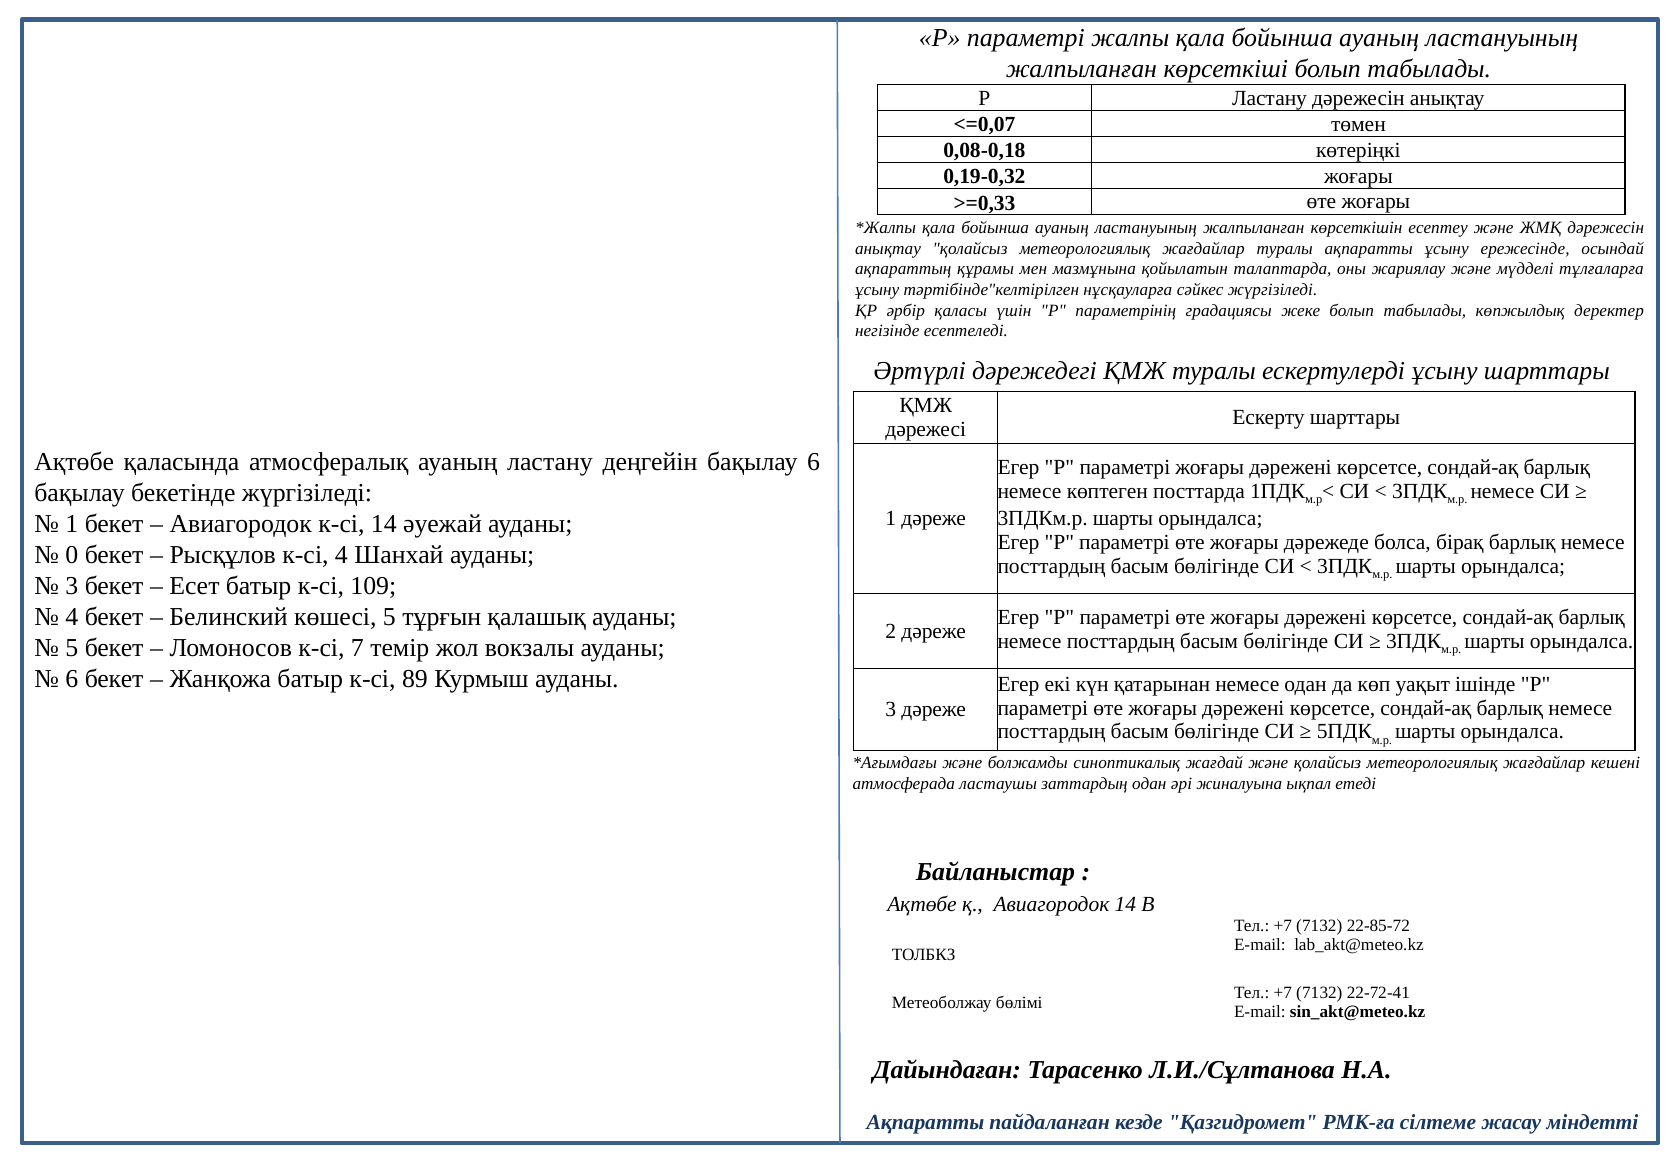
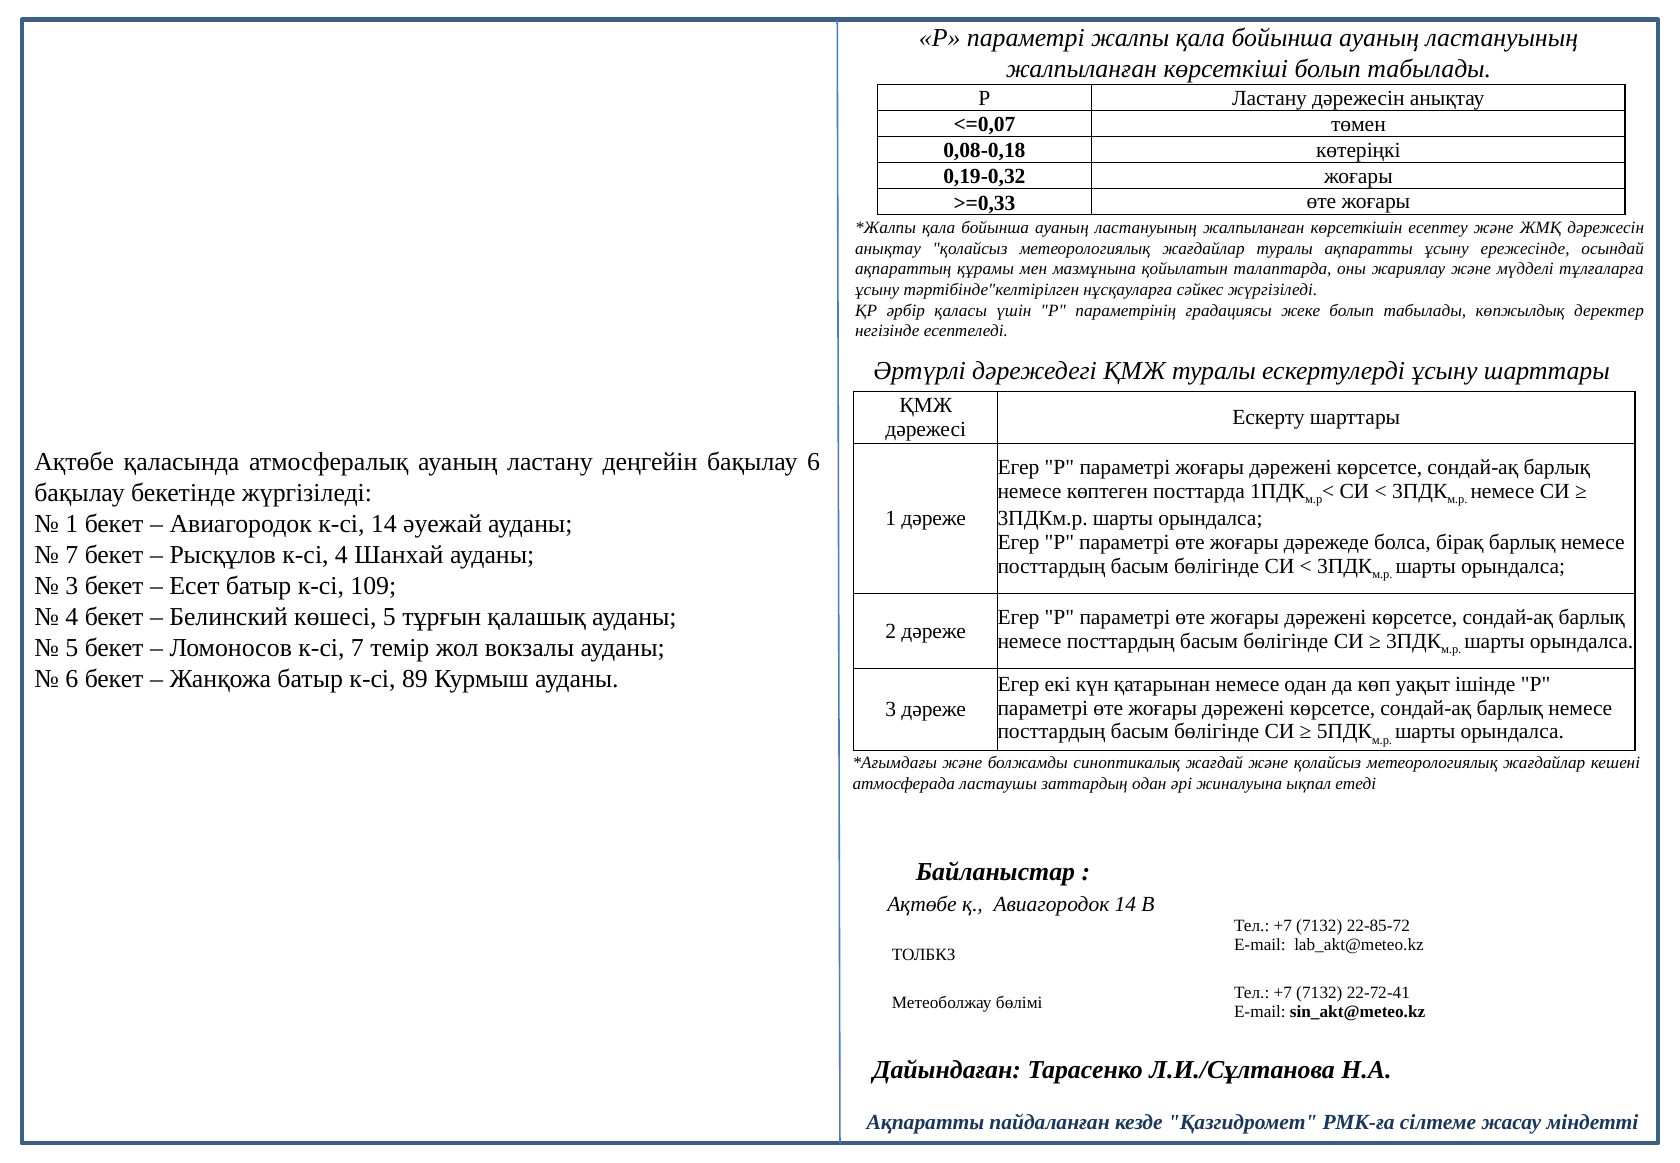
0: 0 -> 7 (72, 555)
